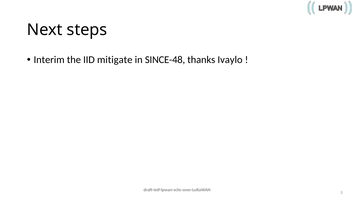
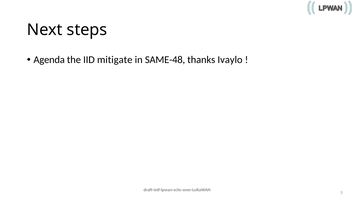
Interim: Interim -> Agenda (49, 60)
SINCE-48: SINCE-48 -> SAME-48 (165, 60)
